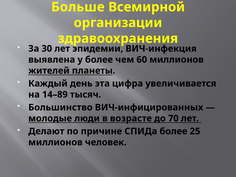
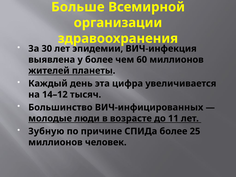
14–89: 14–89 -> 14–12 (55, 95)
70: 70 -> 11 (173, 118)
Делают: Делают -> Зубную (46, 131)
